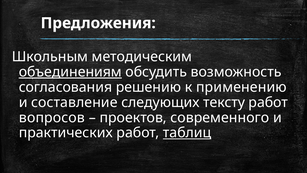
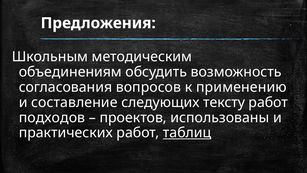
объединениям underline: present -> none (70, 72)
решению: решению -> вопросов (148, 87)
вопросов: вопросов -> подходов (52, 117)
современного: современного -> использованы (220, 117)
